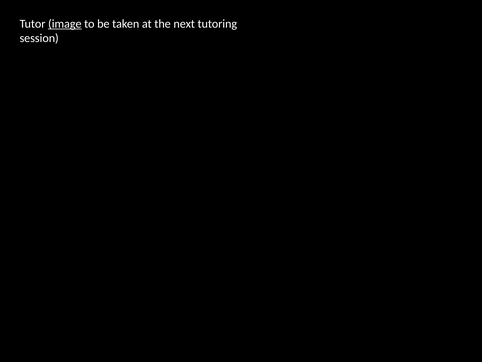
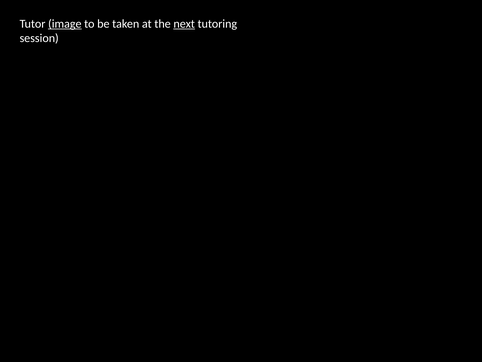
next underline: none -> present (184, 24)
